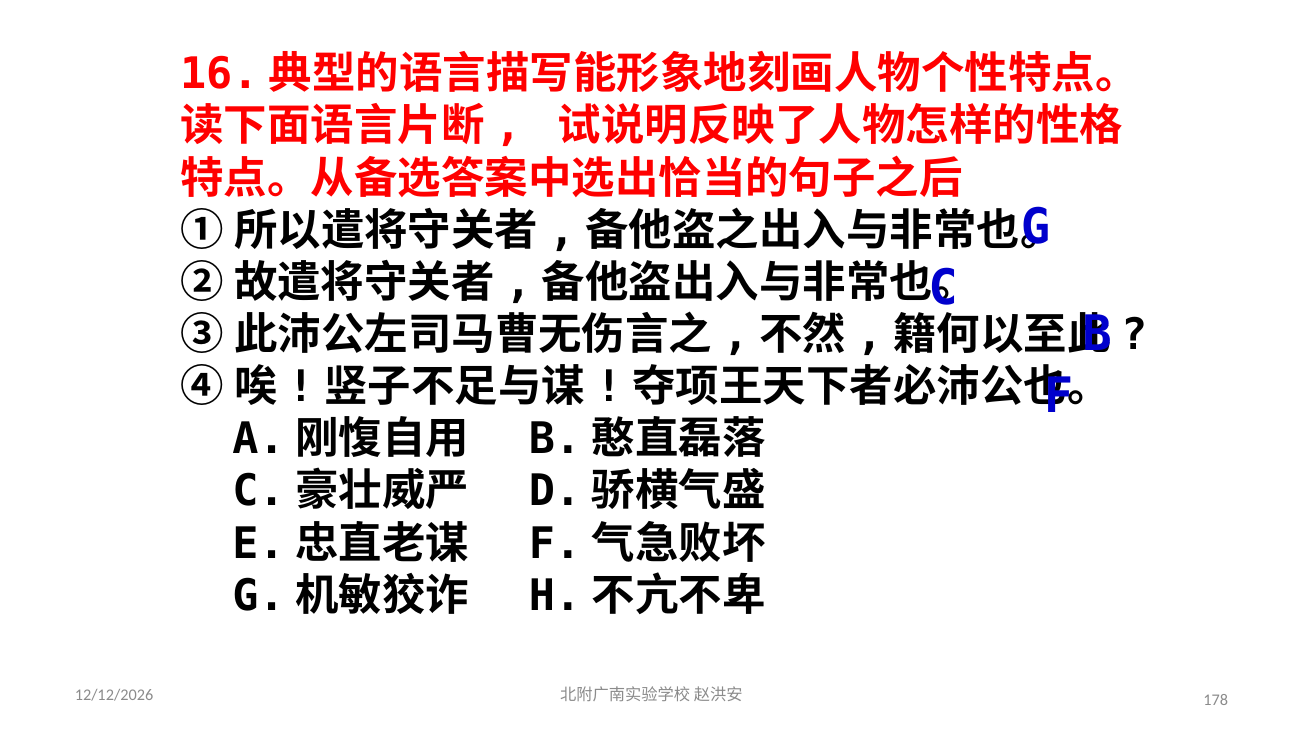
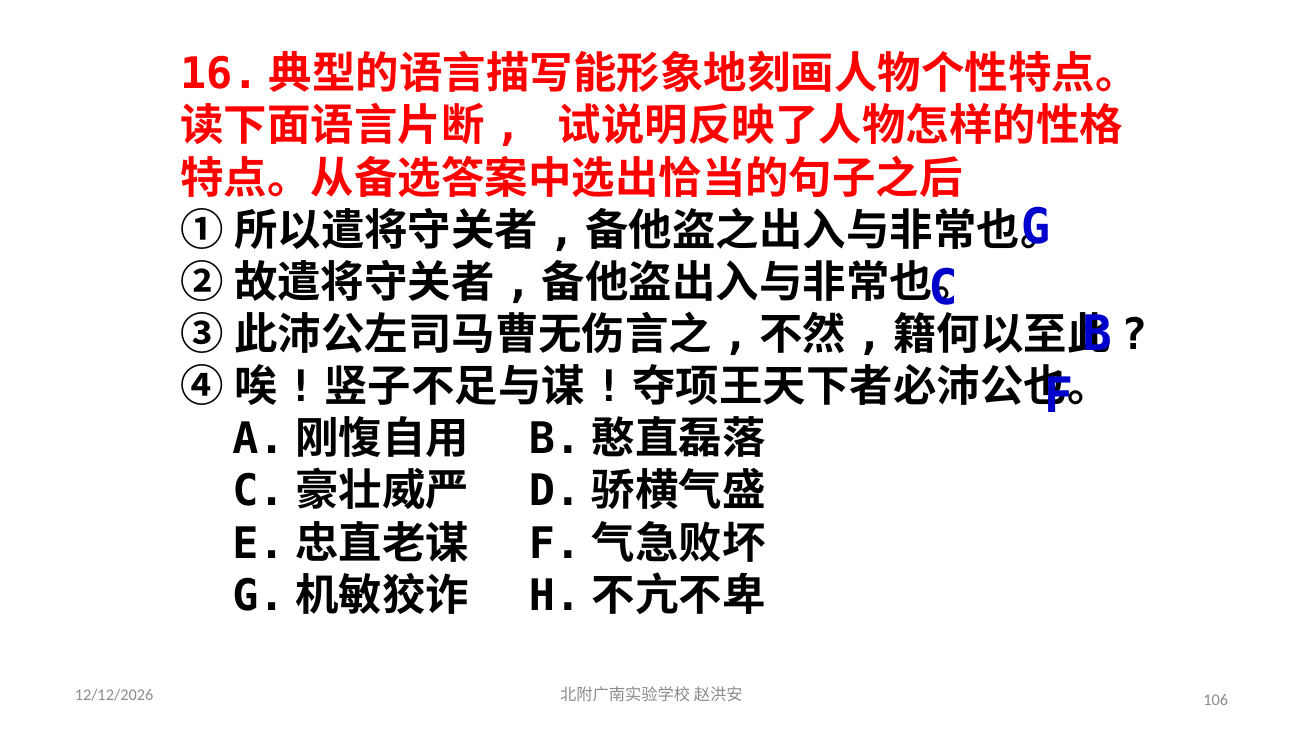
178: 178 -> 106 (1216, 700)
